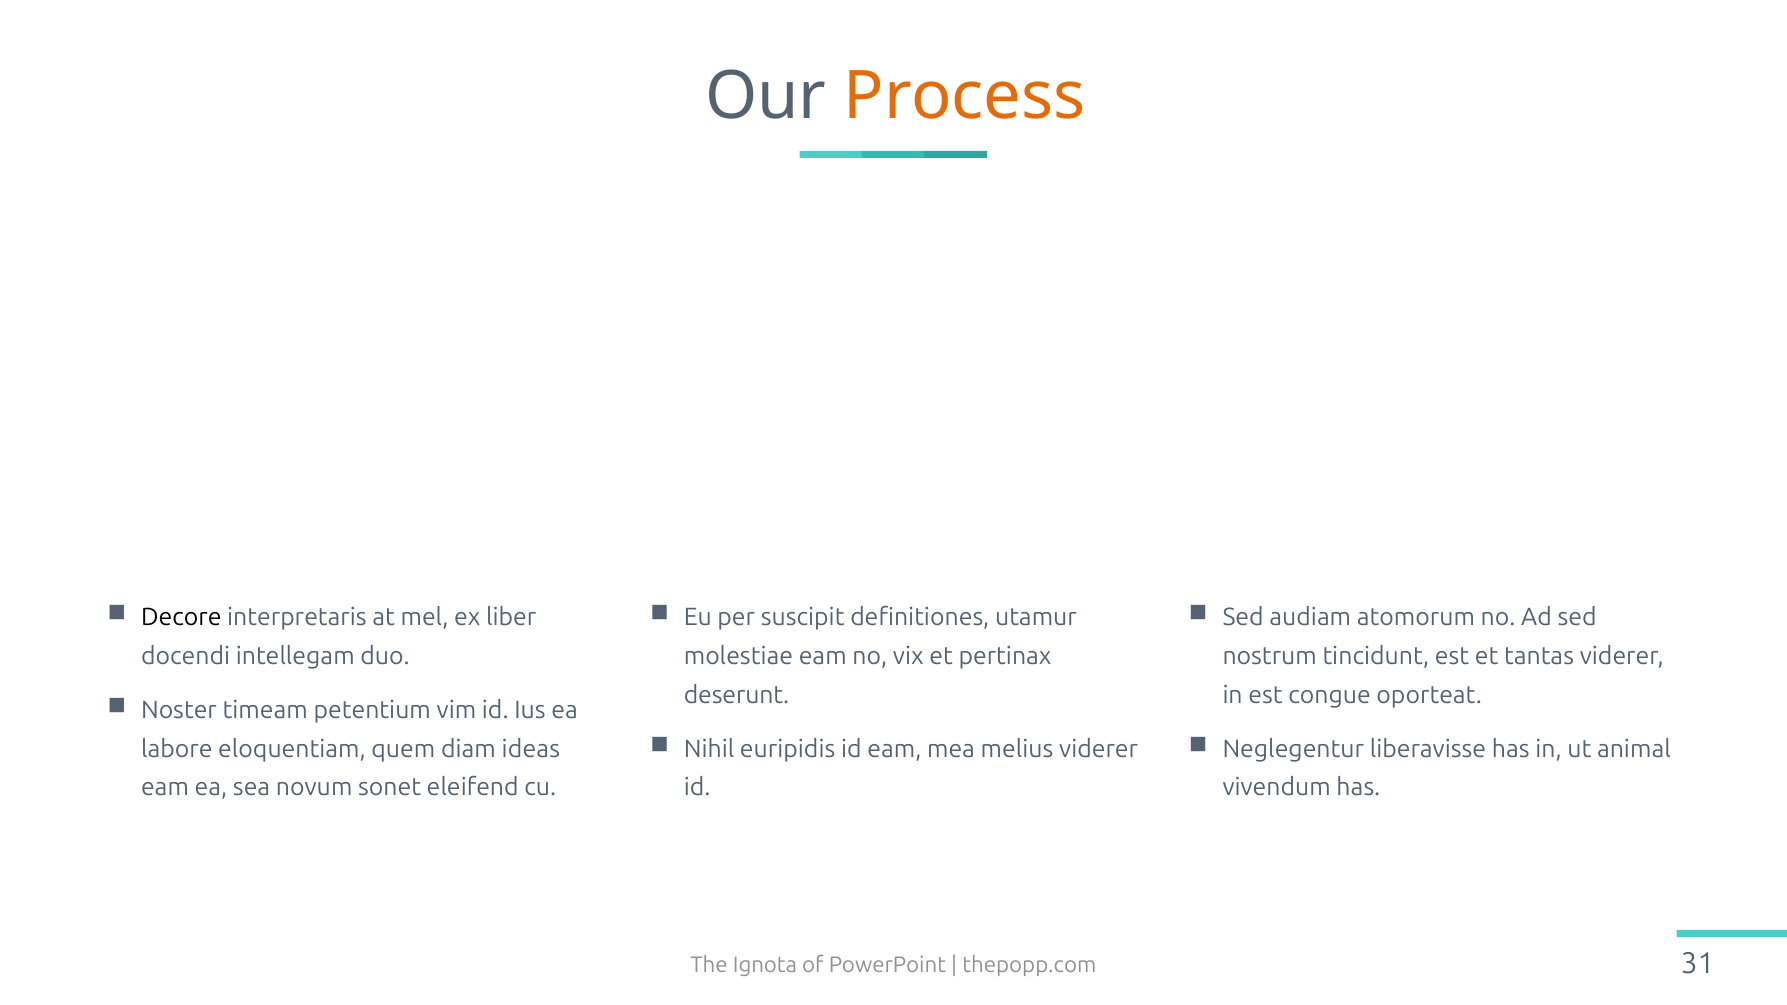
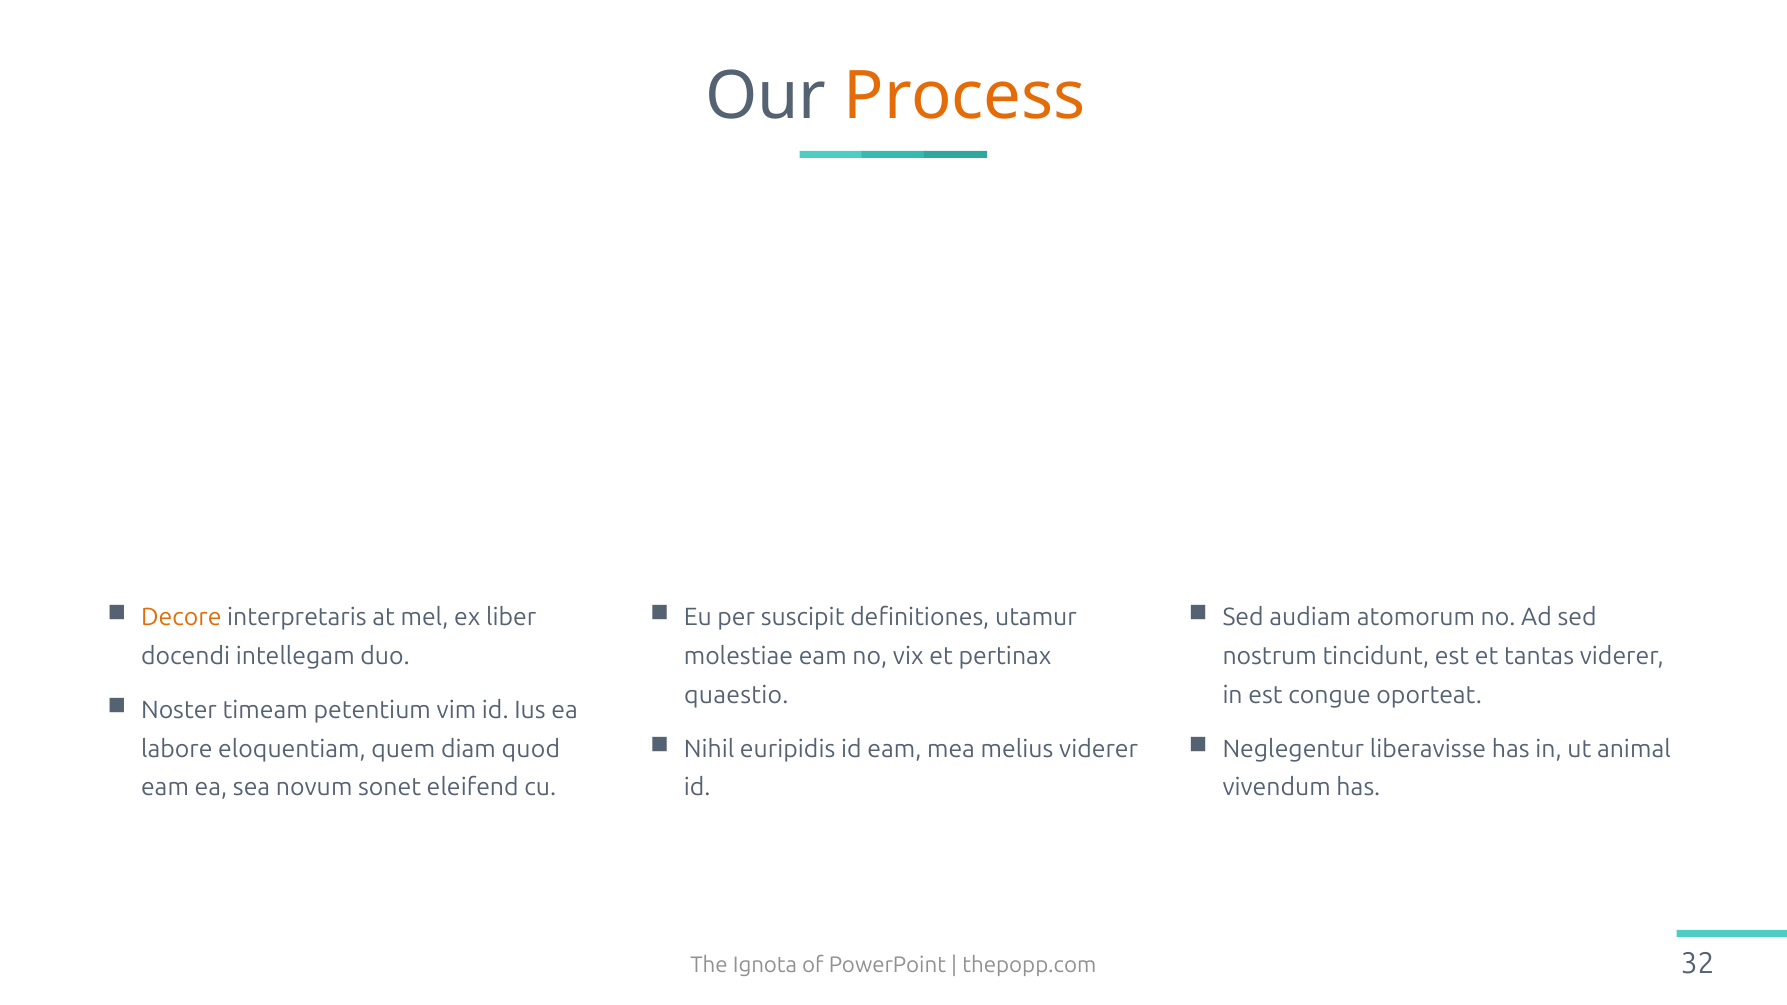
Decore colour: black -> orange (181, 618)
deserunt: deserunt -> quaestio (736, 695)
ideas: ideas -> quod (531, 749)
31: 31 -> 32 (1698, 964)
